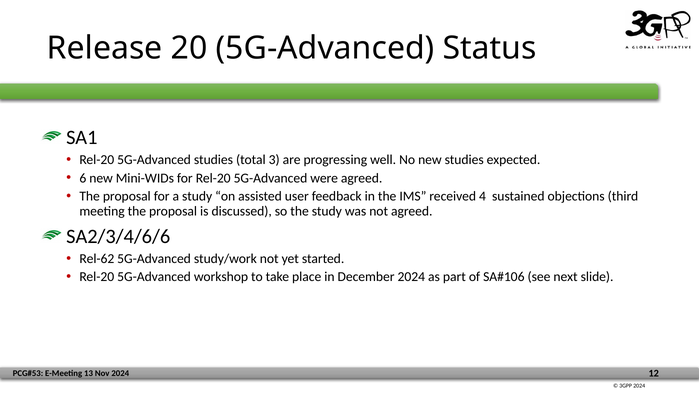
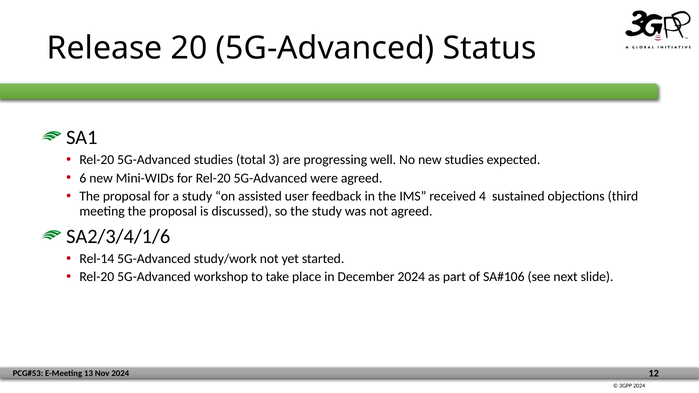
SA2/3/4/6/6: SA2/3/4/6/6 -> SA2/3/4/1/6 (118, 237)
Rel-62: Rel-62 -> Rel-14 (97, 259)
